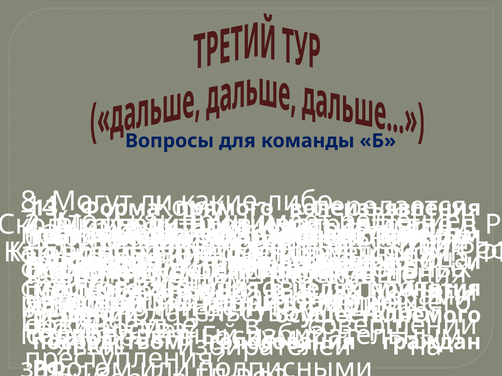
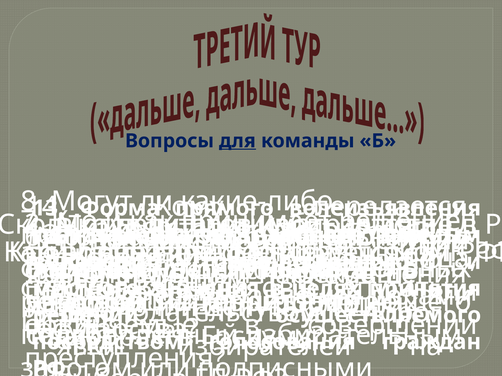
для underline: none -> present (237, 141)
